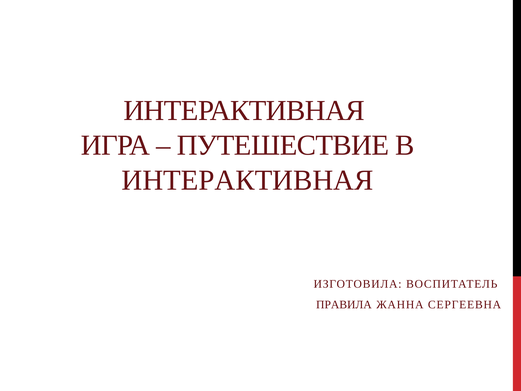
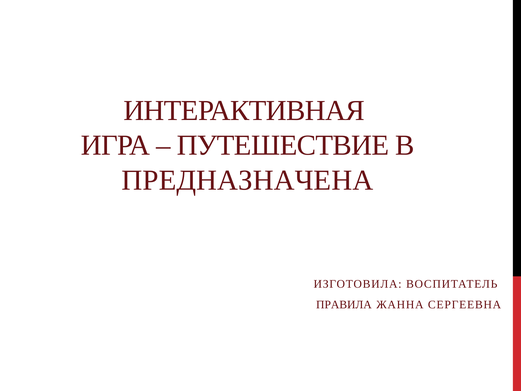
ИНТЕРАКТИВНАЯ: ИНТЕРАКТИВНАЯ -> ПРЕДНАЗНАЧЕНА (247, 180)
